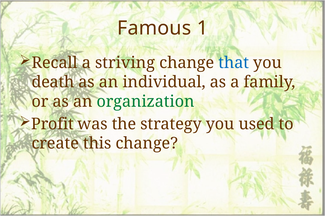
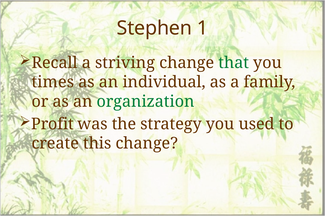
Famous: Famous -> Stephen (154, 28)
that colour: blue -> green (234, 63)
death: death -> times (53, 82)
